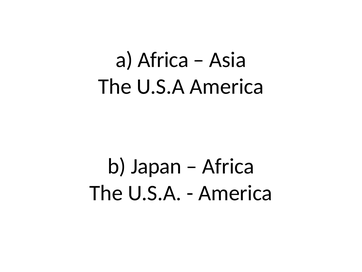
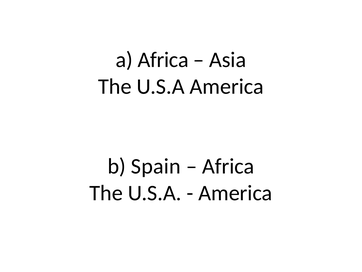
Japan: Japan -> Spain (156, 166)
